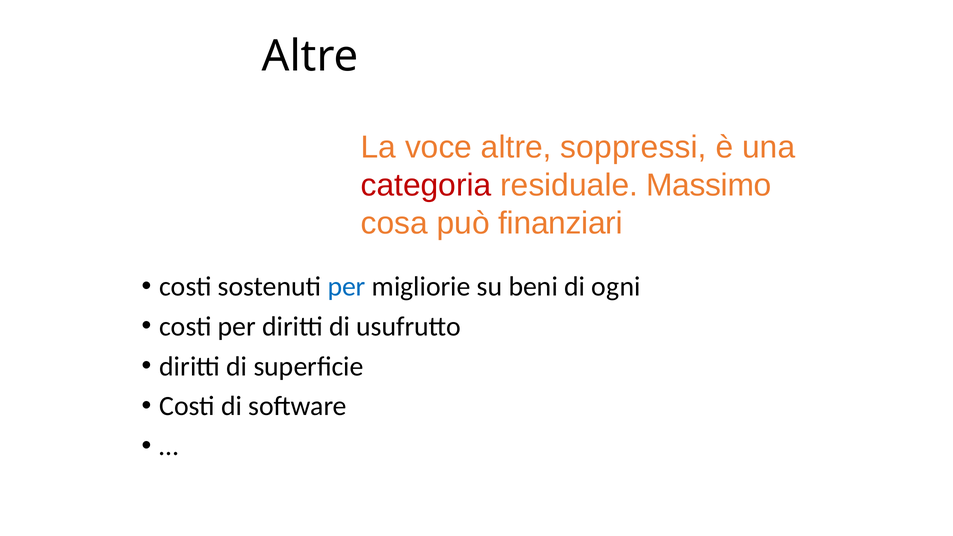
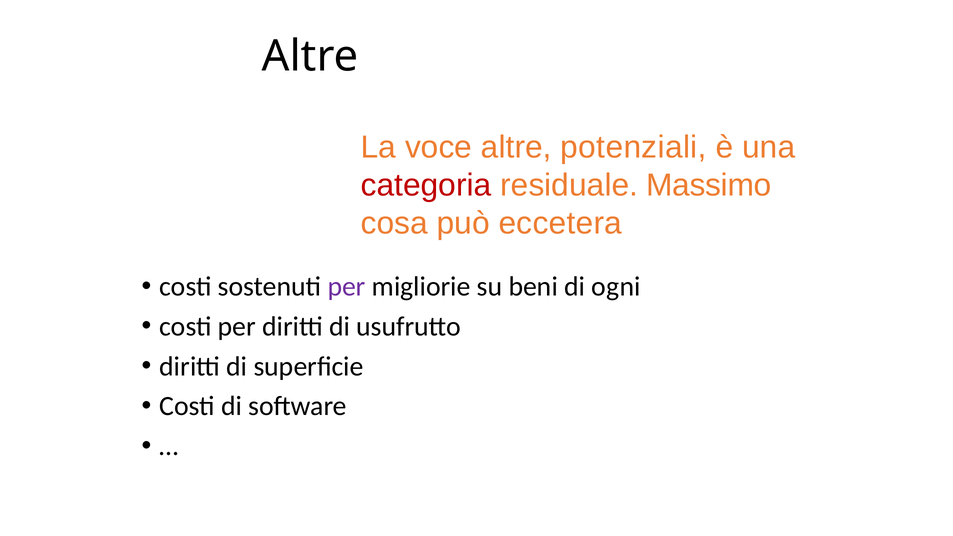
soppressi: soppressi -> potenziali (634, 147)
finanziari: finanziari -> eccetera (560, 223)
per colour: blue -> purple (347, 286)
